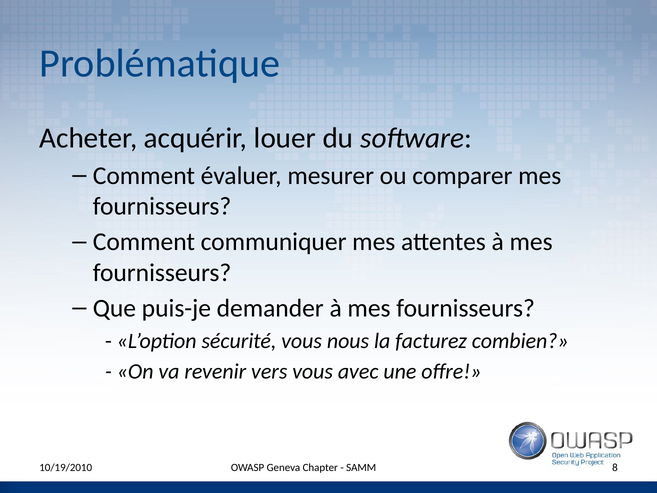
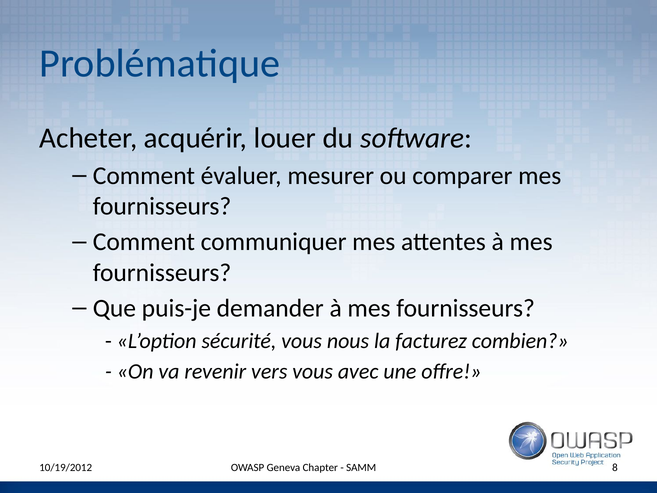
10/19/2010: 10/19/2010 -> 10/19/2012 (66, 467)
